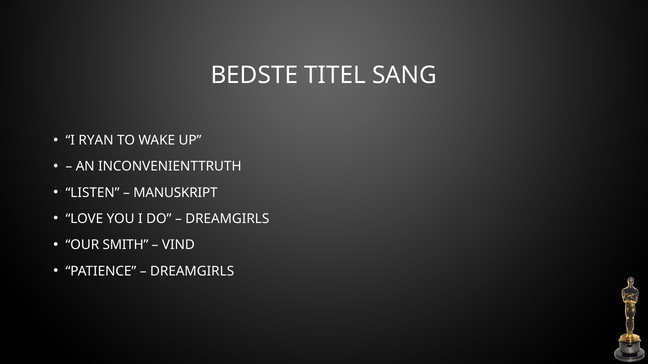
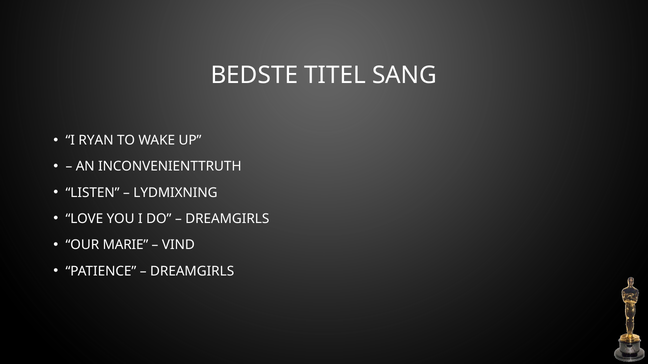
MANUSKRIPT: MANUSKRIPT -> LYDMIXNING (175, 193)
SMITH: SMITH -> MARIE (125, 245)
